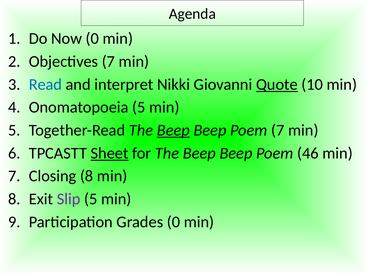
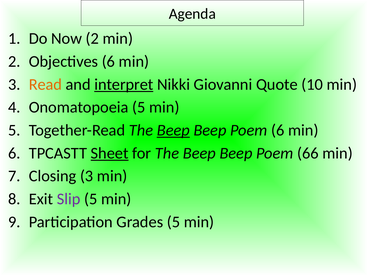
Now 0: 0 -> 2 (92, 39)
Objectives 7: 7 -> 6 (108, 61)
Read colour: blue -> orange (45, 84)
interpret underline: none -> present (124, 84)
Quote underline: present -> none (277, 84)
Poem 7: 7 -> 6 (278, 130)
46: 46 -> 66 (308, 153)
Closing 8: 8 -> 3 (87, 176)
Grades 0: 0 -> 5 (173, 222)
